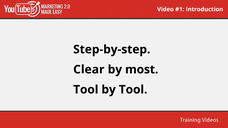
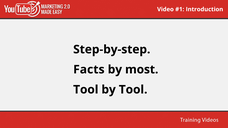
Clear: Clear -> Facts (89, 70)
